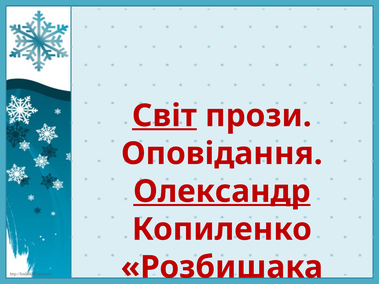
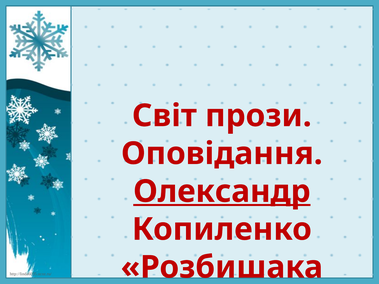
Світ underline: present -> none (164, 116)
